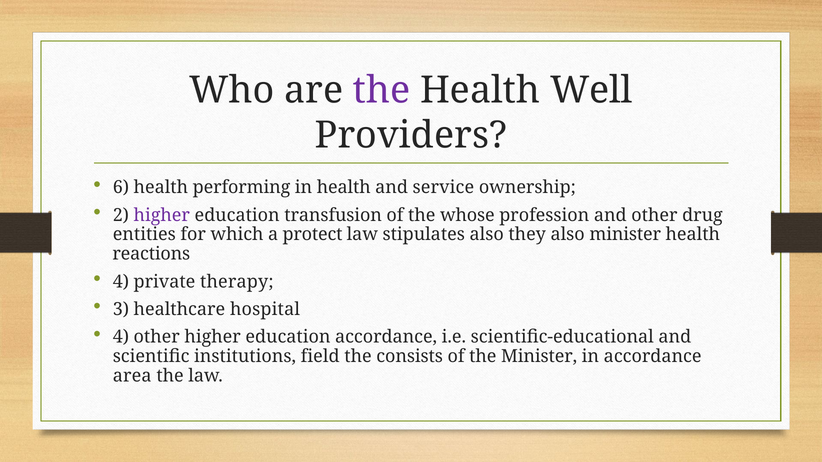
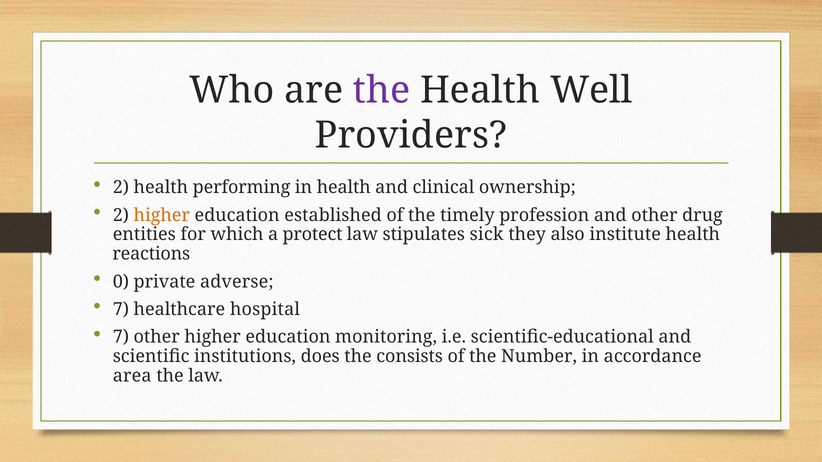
6: 6 -> 2 (121, 188)
service: service -> clinical (443, 188)
higher colour: purple -> orange (162, 215)
transfusion: transfusion -> established (333, 215)
whose: whose -> timely (467, 215)
stipulates also: also -> sick (487, 235)
also minister: minister -> institute (625, 235)
4: 4 -> 0 (121, 282)
therapy: therapy -> adverse (237, 282)
3: 3 -> 7 (121, 310)
4: 4 -> 7 (121, 337)
education accordance: accordance -> monitoring (386, 337)
field: field -> does (320, 357)
the Minister: Minister -> Number (539, 357)
